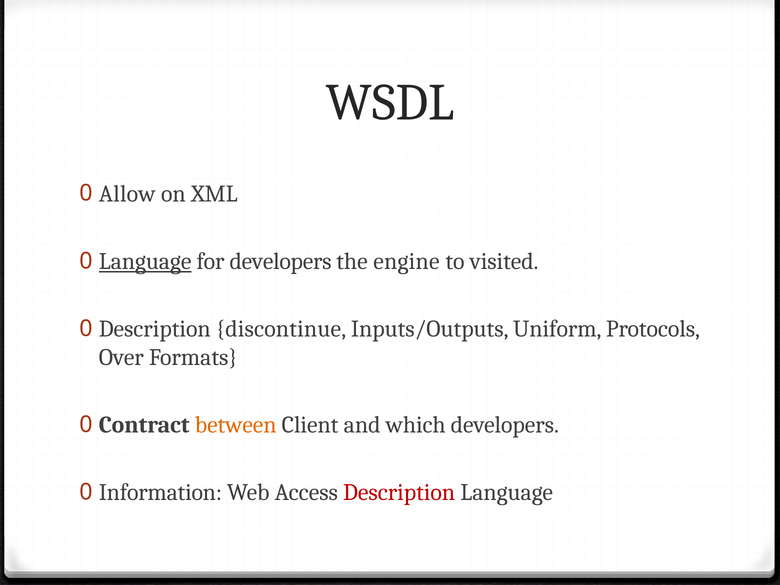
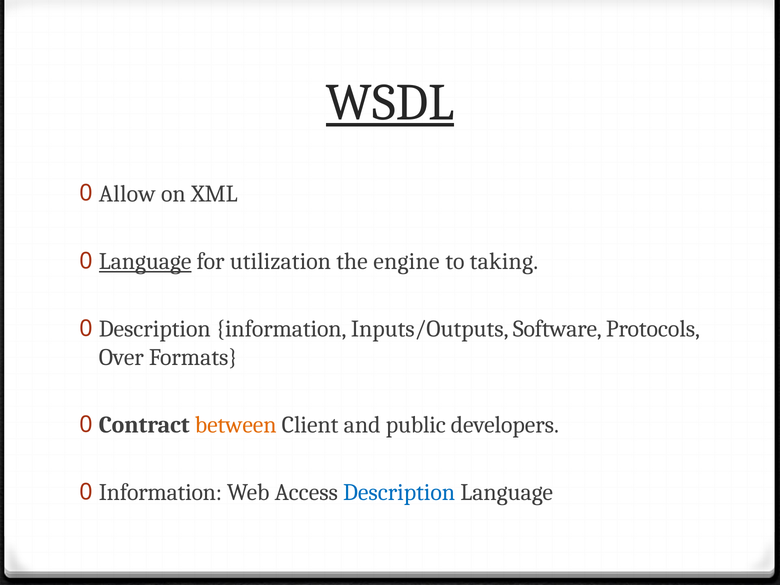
WSDL underline: none -> present (390, 102)
for developers: developers -> utilization (280, 261)
visited: visited -> taking (504, 261)
Description discontinue: discontinue -> information (281, 329)
Uniform: Uniform -> Software (557, 329)
which: which -> public (416, 425)
Description colour: red -> blue (399, 493)
